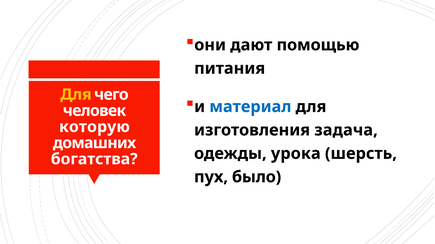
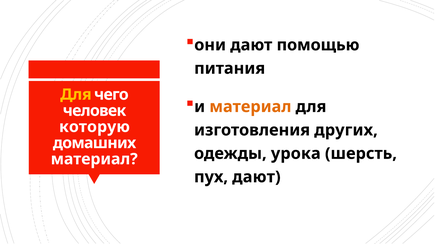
материал colour: blue -> orange (250, 107)
задача: задача -> других (346, 130)
богатства: богатства -> материал (94, 160)
пух было: было -> дают (256, 177)
